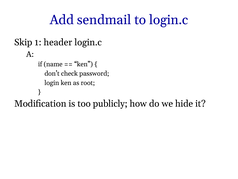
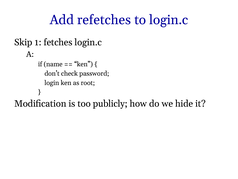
sendmail: sendmail -> refetches (104, 20)
header: header -> fetches (58, 42)
